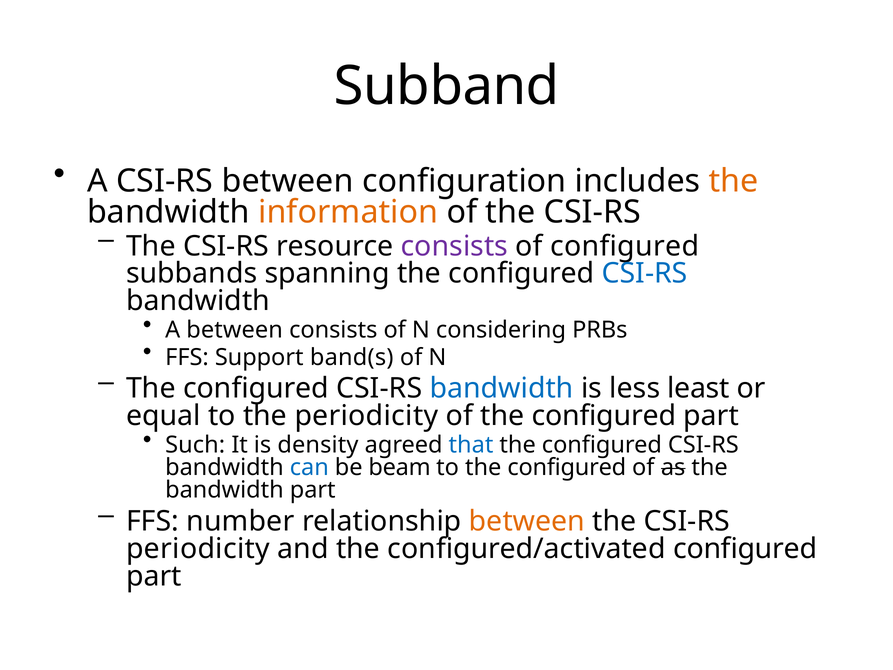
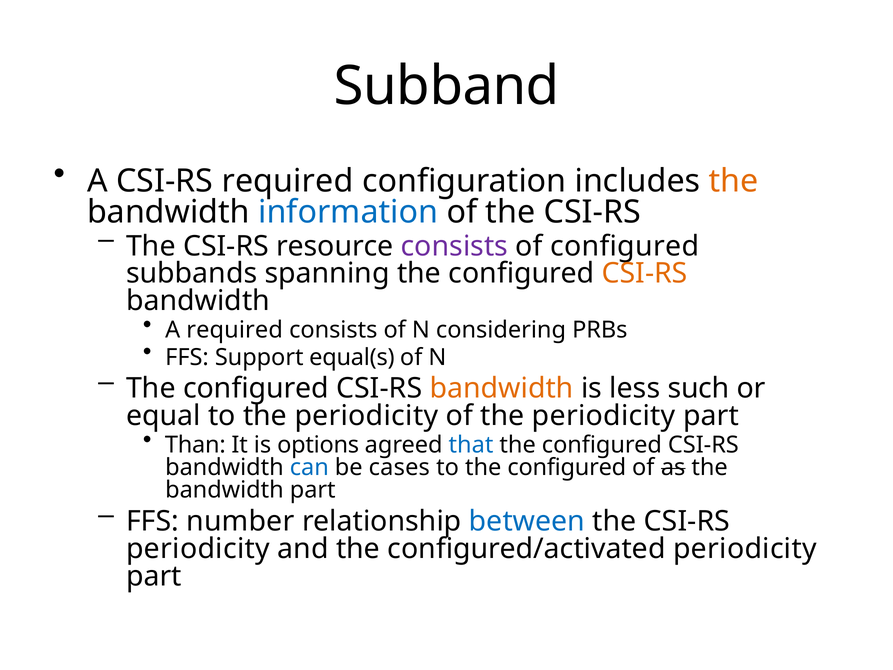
CSI-RS between: between -> required (288, 181)
information colour: orange -> blue (348, 212)
CSI-RS colour: blue -> orange (645, 273)
A between: between -> required (235, 330)
band(s: band(s -> equal(s (352, 357)
bandwidth colour: blue -> orange (502, 388)
least: least -> such (699, 388)
of the configured: configured -> periodicity (604, 416)
Such: Such -> Than (195, 445)
density: density -> options (318, 445)
beam: beam -> cases (399, 467)
between colour: orange -> blue (527, 521)
configured/activated configured: configured -> periodicity (745, 549)
